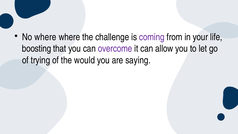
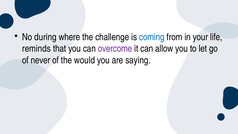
No where: where -> during (45, 37)
coming colour: purple -> blue (152, 37)
boosting: boosting -> reminds (36, 49)
trying: trying -> never (40, 60)
